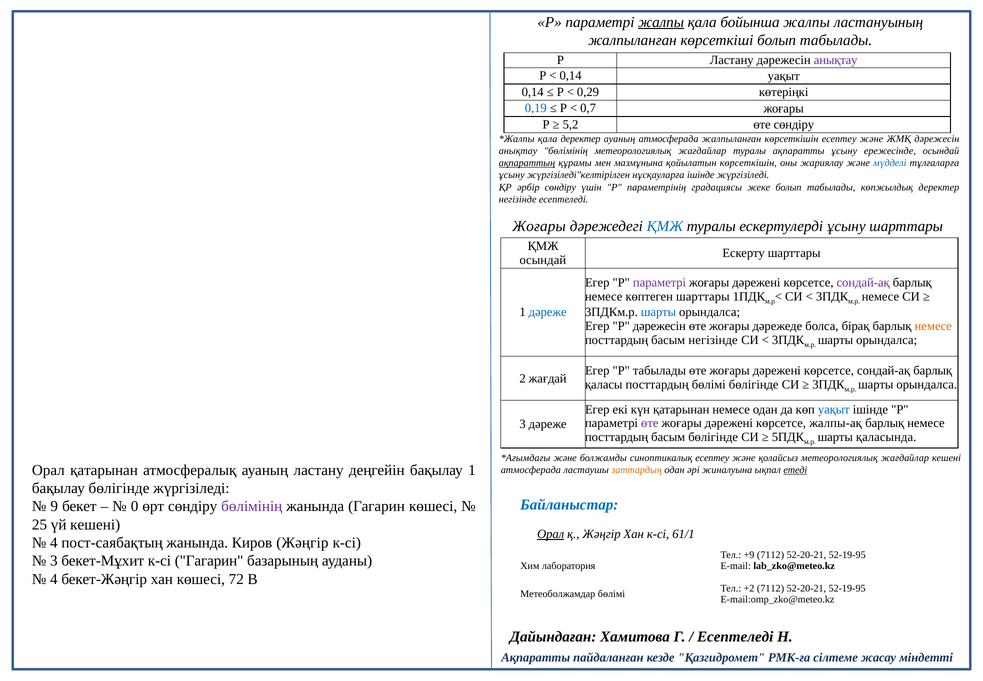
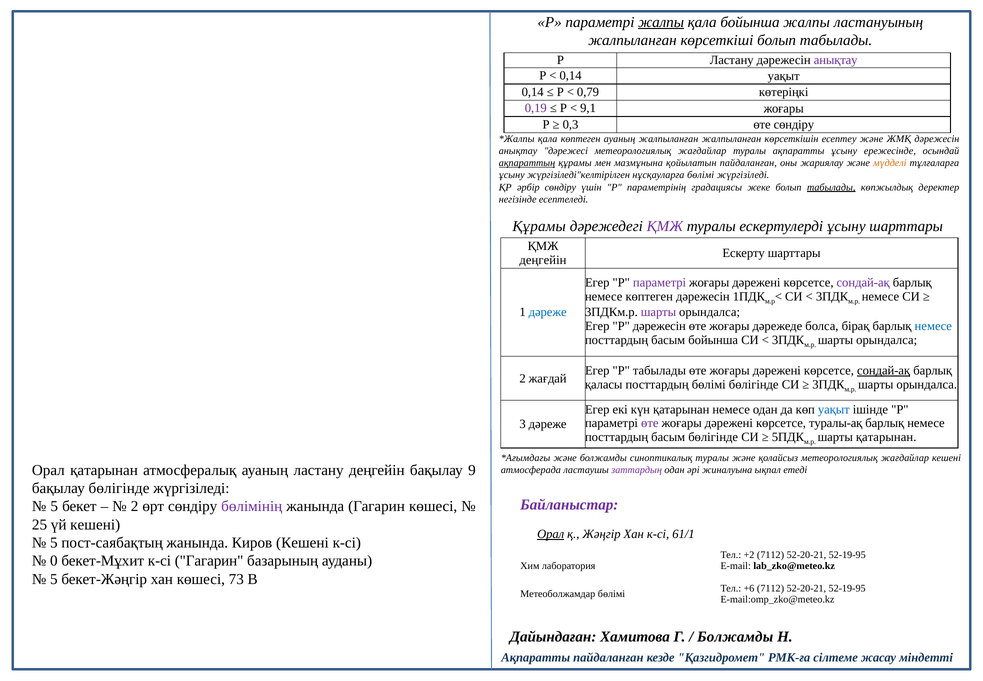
0,29: 0,29 -> 0,79 (588, 92)
0,19 colour: blue -> purple (536, 108)
0,7: 0,7 -> 9,1 (588, 108)
5,2: 5,2 -> 0,3 (571, 124)
қала деректер: деректер -> көптеген (581, 139)
ауаның атмосферада: атмосферада -> жалпыланған (669, 139)
анықтау бөлімінің: бөлімінің -> дәрежесі (566, 151)
қойылатын көрсеткішін: көрсеткішін -> пайдаланған (748, 163)
мүдделі colour: blue -> orange (890, 163)
нұсқауларға ішінде: ішінде -> бөлімі (701, 175)
табылады underline: none -> present (831, 187)
Жоғары: Жоғары -> Құрамы (539, 226)
ҚМЖ colour: blue -> purple (665, 226)
осындай: осындай -> деңгейін (543, 260)
көптеген шарттары: шарттары -> дәрежесін (703, 296)
шарты colour: blue -> purple (658, 312)
немесе colour: orange -> blue (933, 326)
басым негізінде: негізінде -> бойынша (713, 340)
сондай-ақ underline: none -> present (884, 370)
жалпы-ақ: жалпы-ақ -> туралы-ақ (836, 423)
шарты қаласында: қаласында -> қатарынан (886, 437)
синоптикалық есептеу: есептеу -> туралы (712, 458)
бақылау 1: 1 -> 9 (472, 470)
заттардың colour: orange -> purple (637, 470)
етеді underline: present -> none (795, 470)
Байланыстар colour: blue -> purple (569, 505)
9: 9 -> 5 (54, 506)
0: 0 -> 2 (135, 506)
4: 4 -> 5 (54, 542)
Киров Жәңгір: Жәңгір -> Кешені (302, 542)
+9: +9 -> +2 (749, 555)
3: 3 -> 0 (54, 561)
4: 4 -> 5 (54, 579)
72: 72 -> 73 (236, 579)
+2: +2 -> +6 (749, 588)
Есептеледі: Есептеледі -> Болжамды (735, 636)
